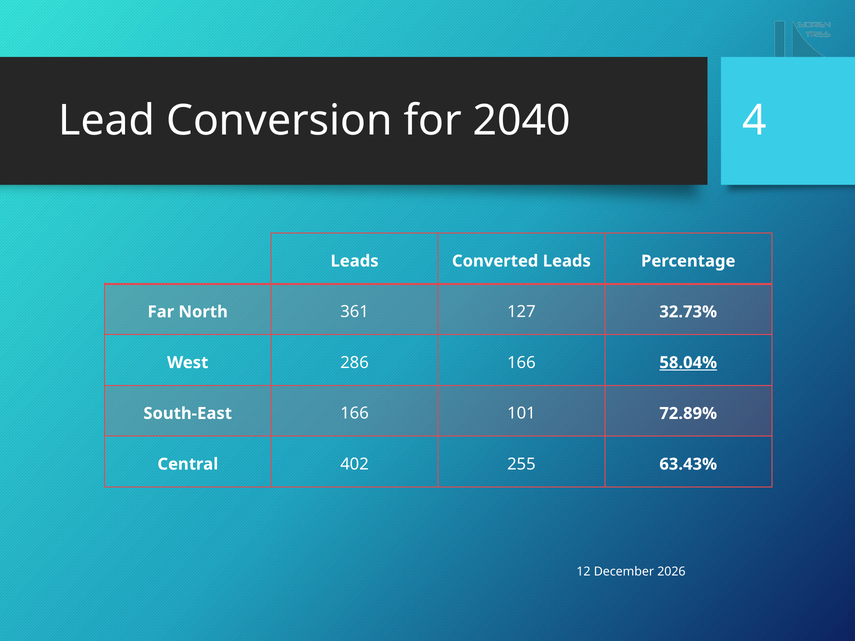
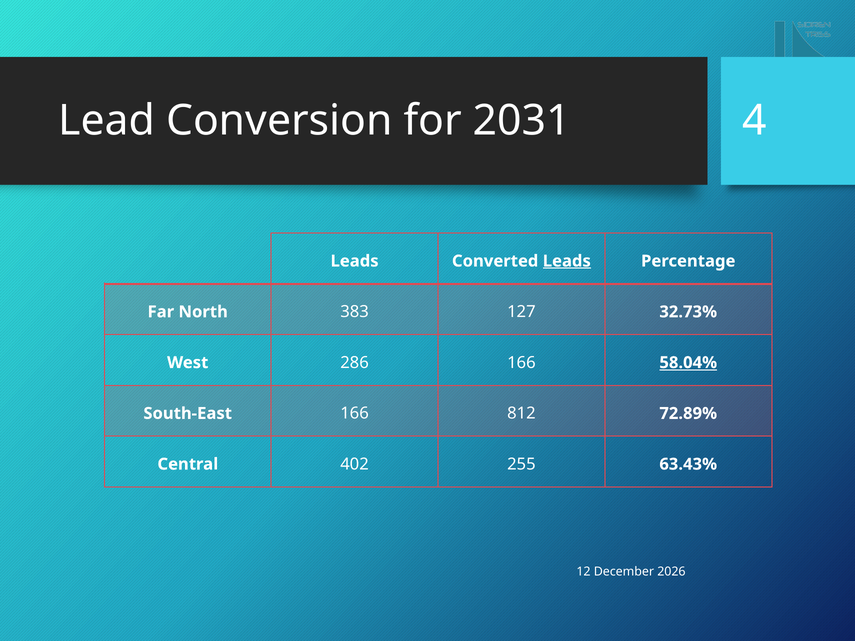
2040: 2040 -> 2031 (522, 121)
Leads underline: none -> present (567, 261)
361: 361 -> 383 (355, 312)
101: 101 -> 812 (521, 414)
